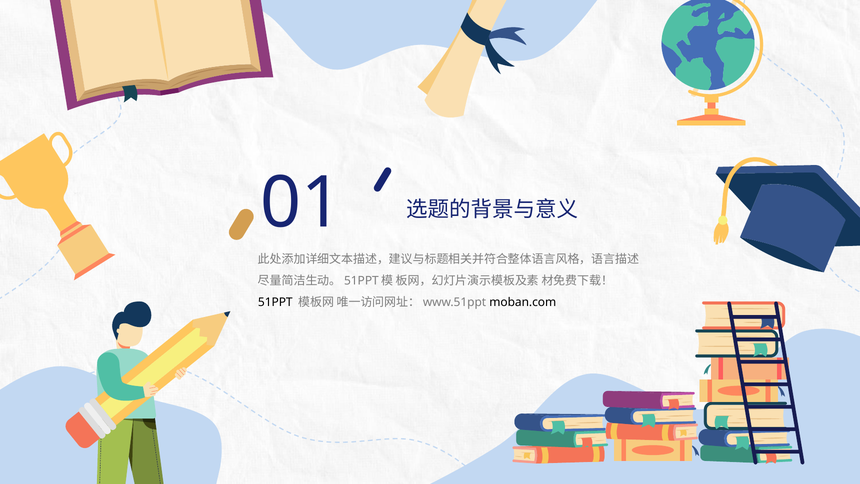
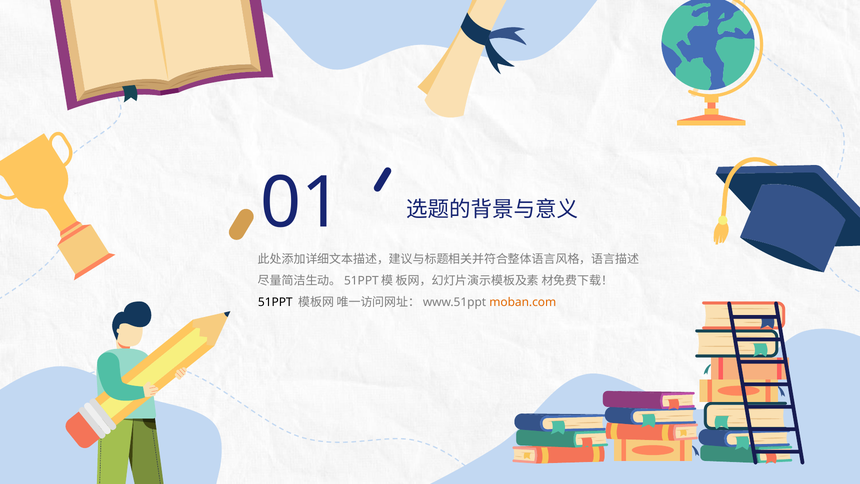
moban.com colour: black -> orange (523, 302)
